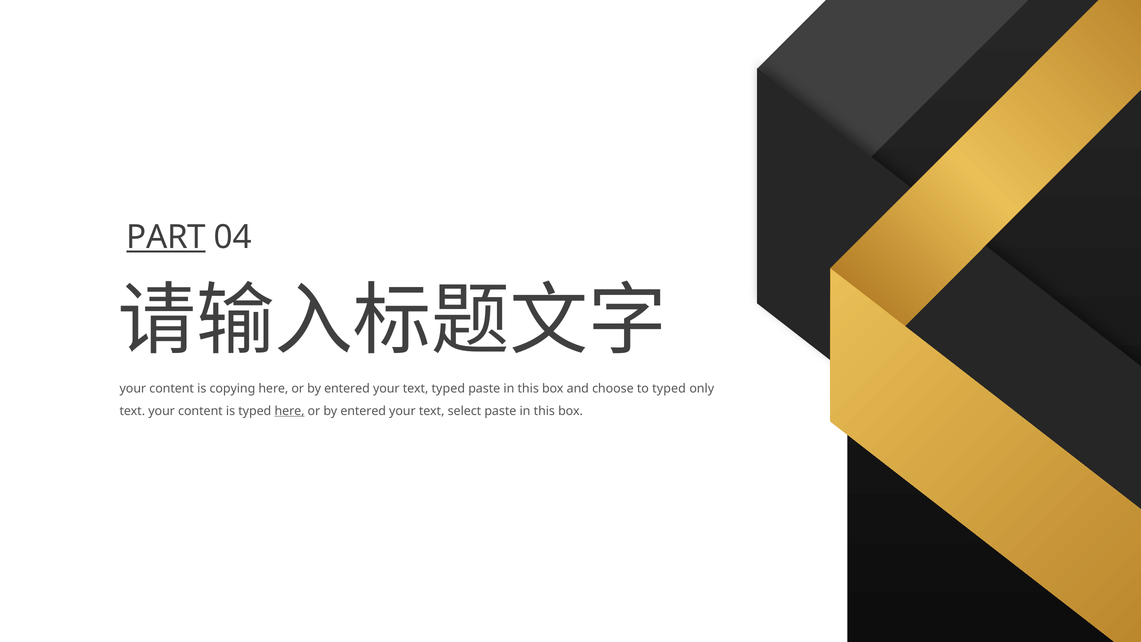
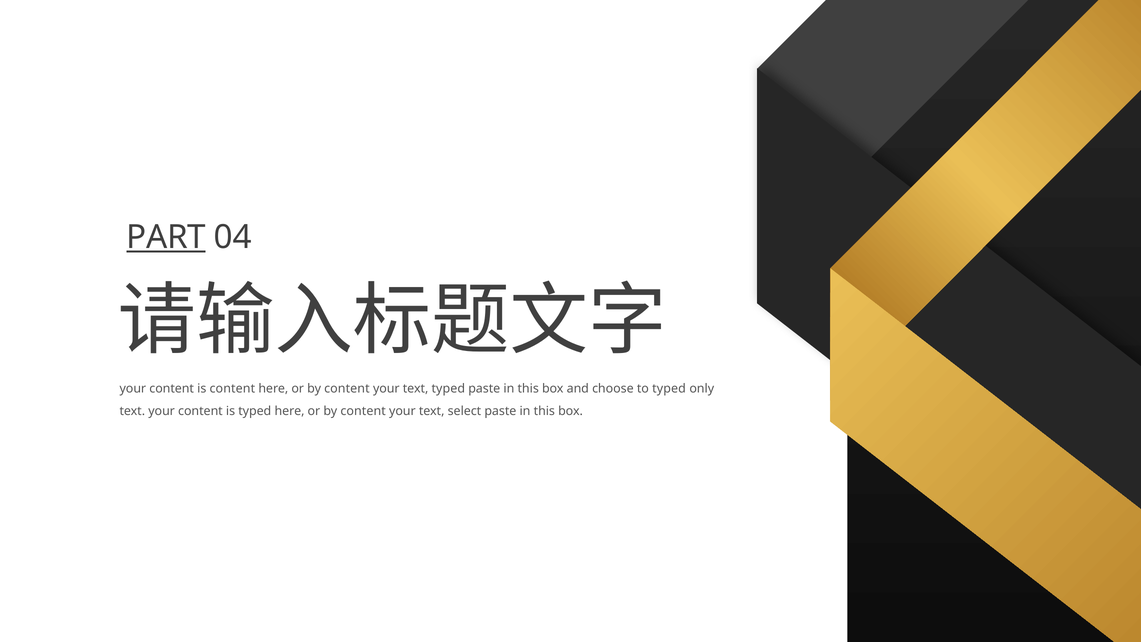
is copying: copying -> content (232, 388)
entered: entered -> content (347, 388)
here underline: present -> none (290, 411)
entered: entered -> content (363, 411)
